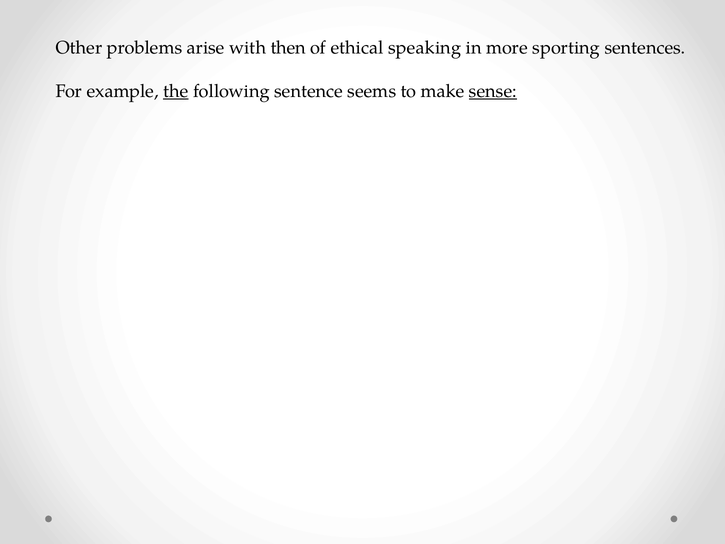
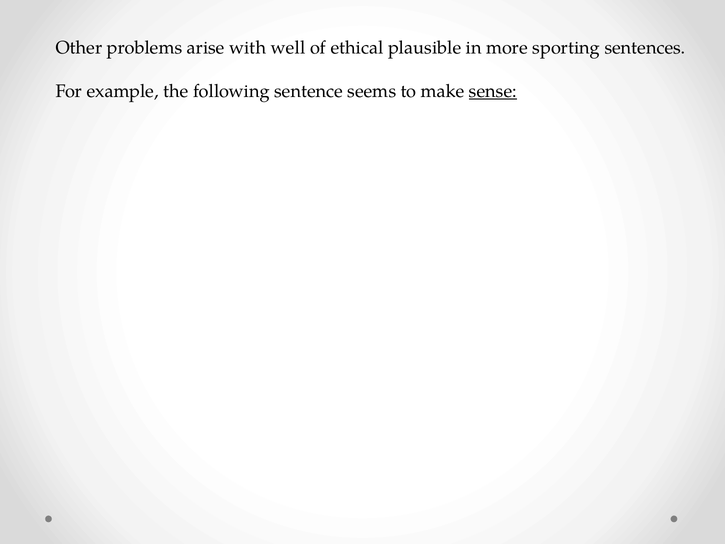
then: then -> well (288, 48)
speaking: speaking -> plausible (425, 48)
the underline: present -> none (176, 91)
